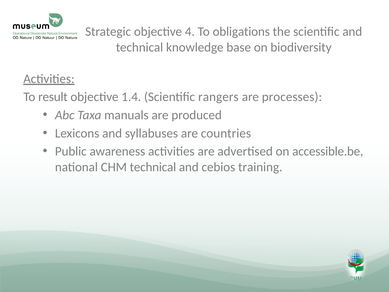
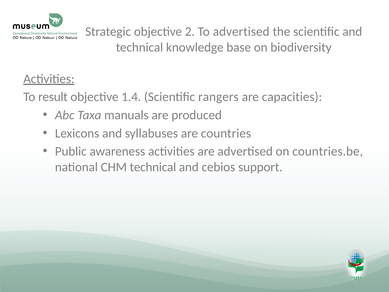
4: 4 -> 2 (190, 32)
To obligations: obligations -> advertised (241, 32)
processes: processes -> capacities (292, 97)
accessible.be: accessible.be -> countries.be (328, 151)
training: training -> support (260, 167)
